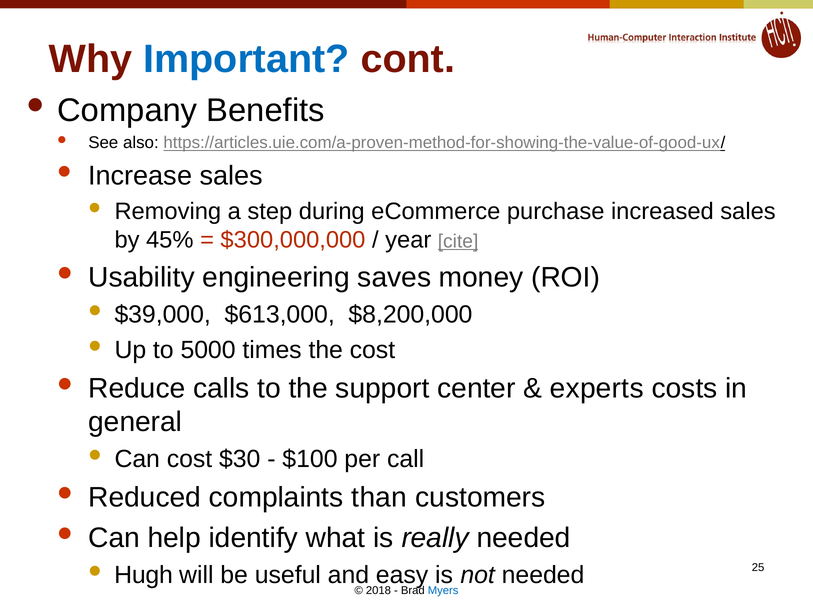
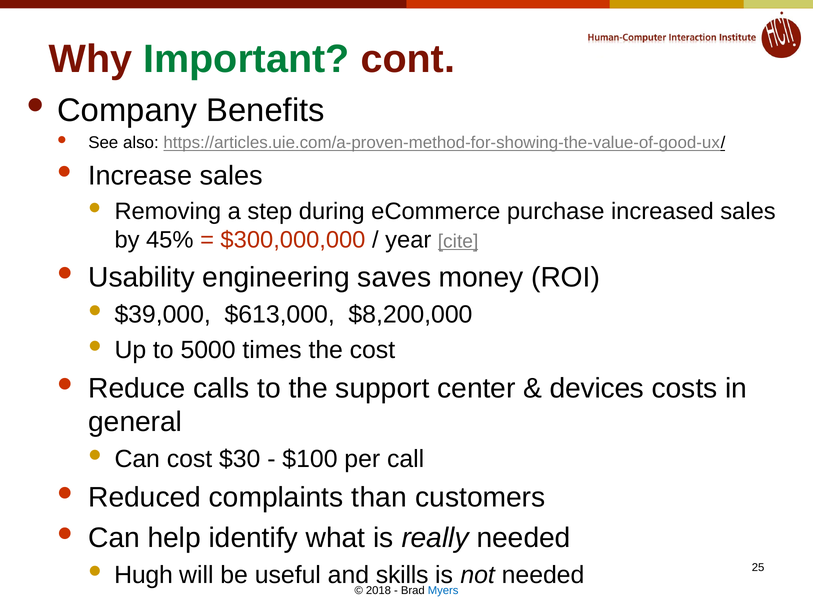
Important colour: blue -> green (246, 59)
experts: experts -> devices (597, 388)
easy: easy -> skills (402, 575)
